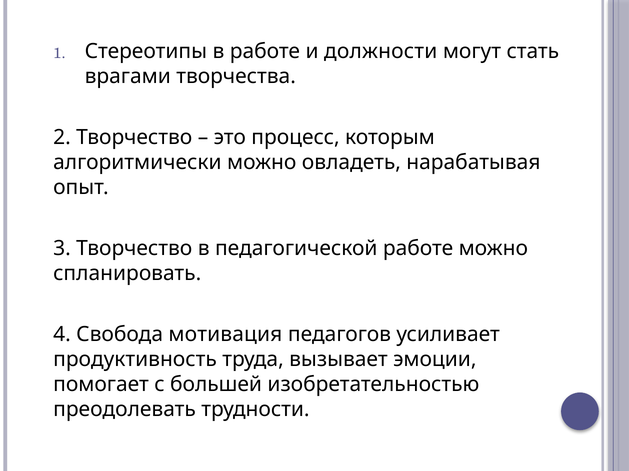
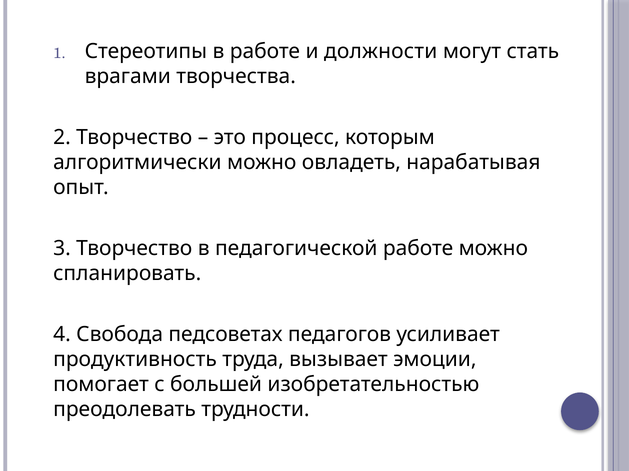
мотивация: мотивация -> педсоветах (226, 335)
